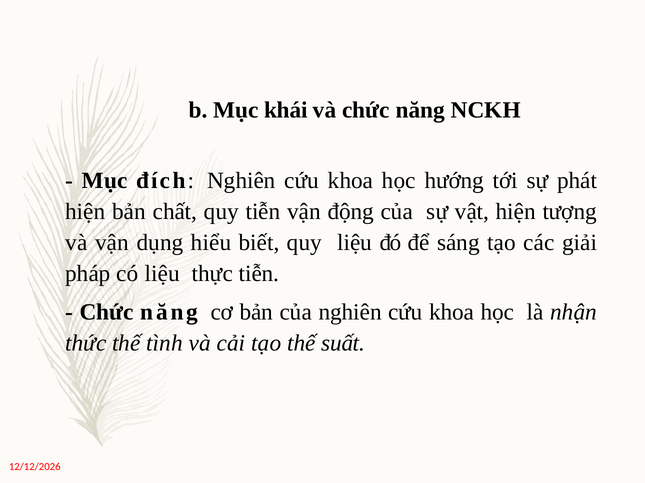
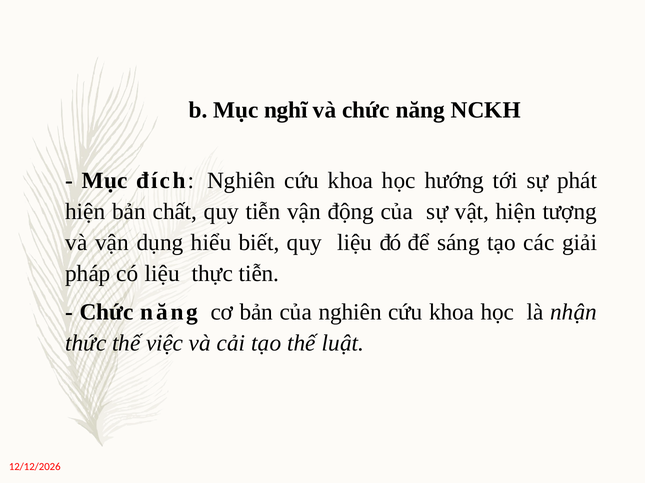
khái: khái -> nghĩ (286, 110)
tình: tình -> việc (165, 344)
suất: suất -> luật (343, 344)
